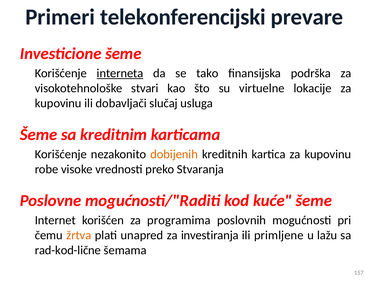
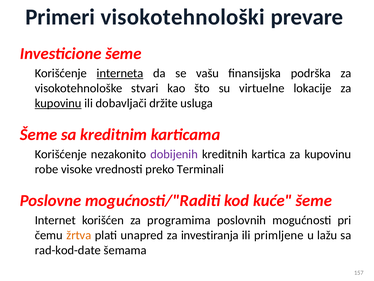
telekonferencijski: telekonferencijski -> visokotehnološki (183, 17)
tako: tako -> vašu (207, 73)
kupovinu underline: none -> present (58, 103)
slučaj: slučaj -> držite (164, 103)
dobijenih colour: orange -> purple (174, 154)
Stvaranja: Stvaranja -> Terminali (200, 169)
rad-kod-lične: rad-kod-lične -> rad-kod-date (68, 250)
